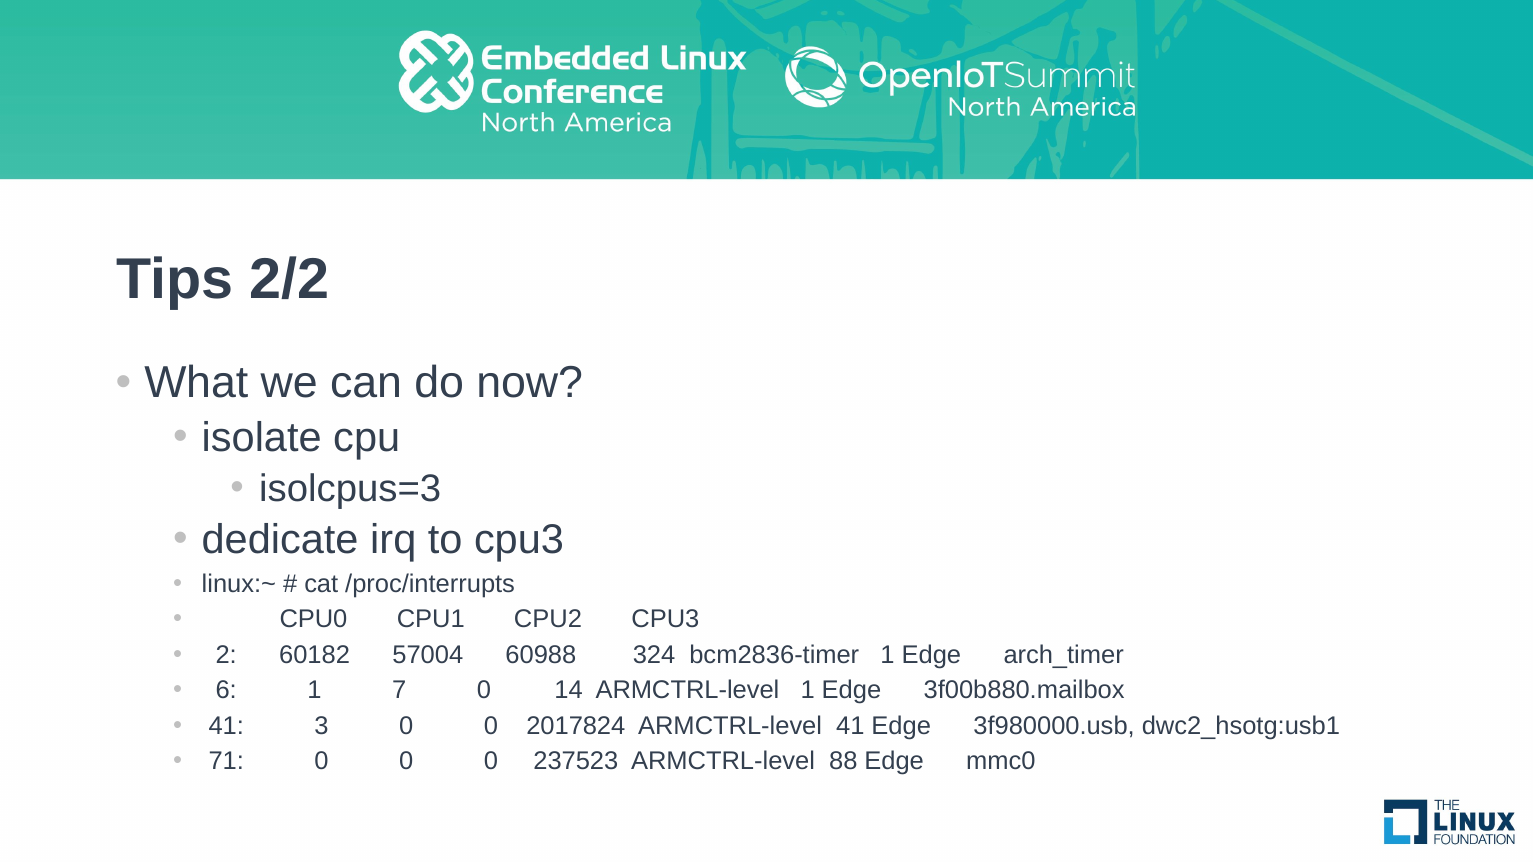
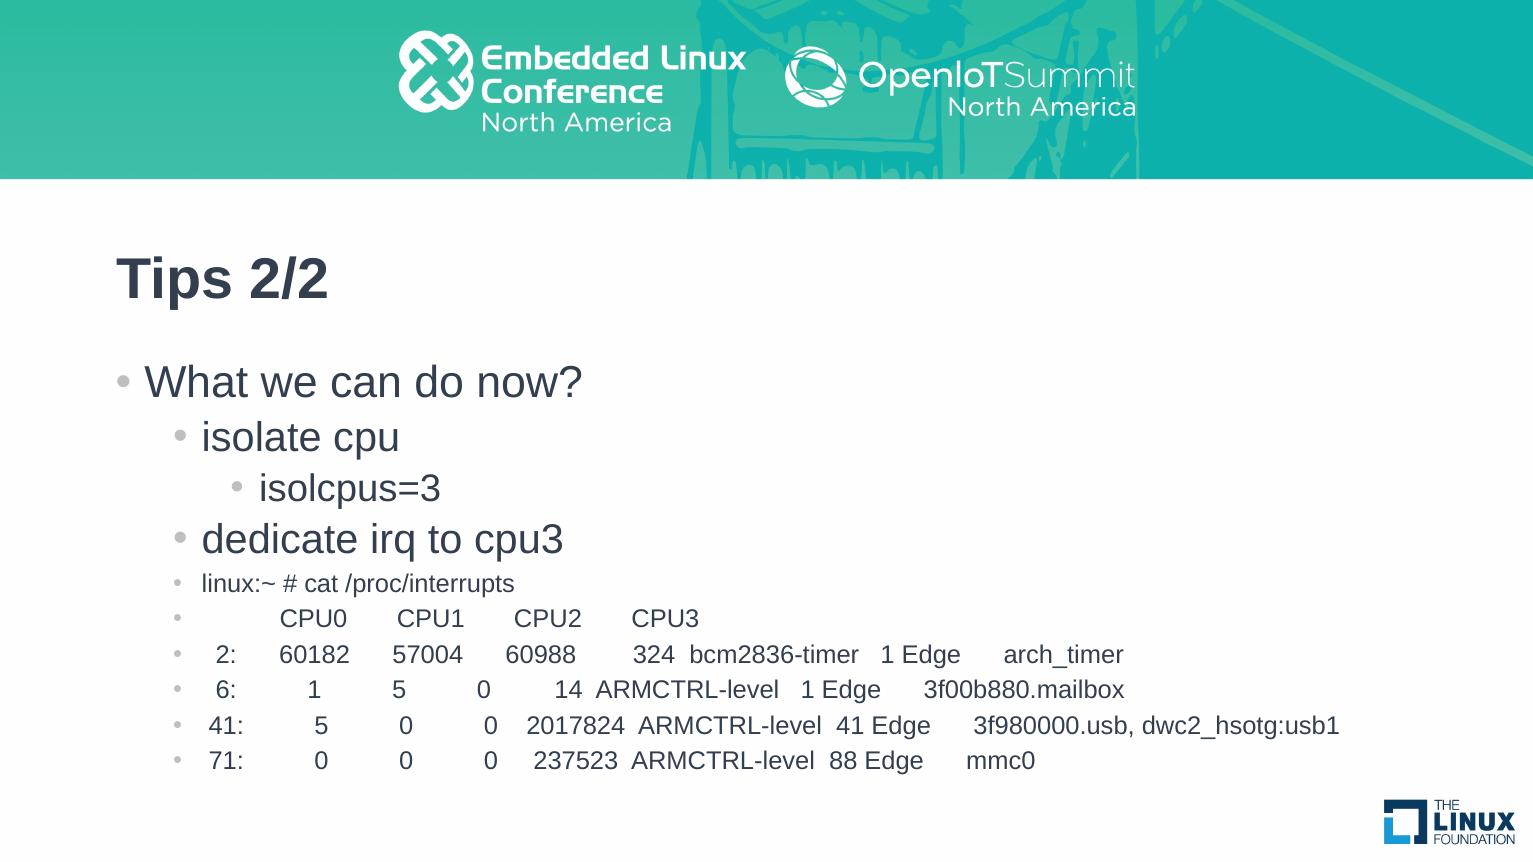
1 7: 7 -> 5 (399, 691)
41 3: 3 -> 5 (322, 726)
